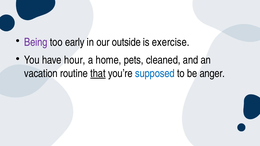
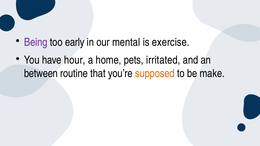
outside: outside -> mental (126, 42)
cleaned: cleaned -> irritated (163, 60)
vacation: vacation -> between (41, 74)
that underline: present -> none (98, 74)
supposed colour: blue -> orange (155, 74)
anger: anger -> make (212, 74)
